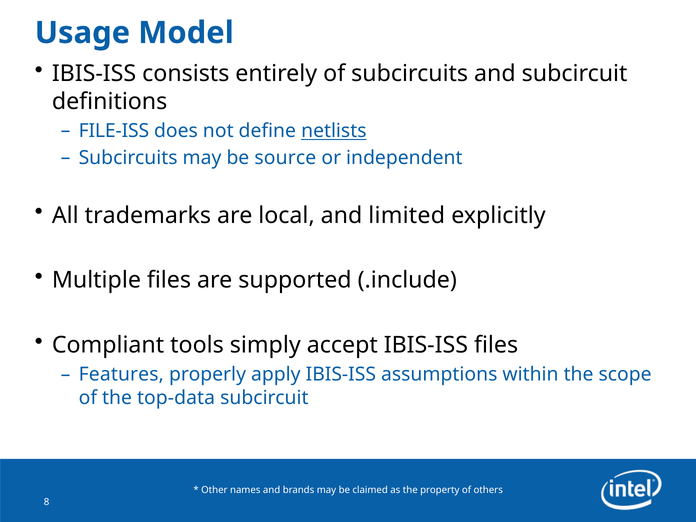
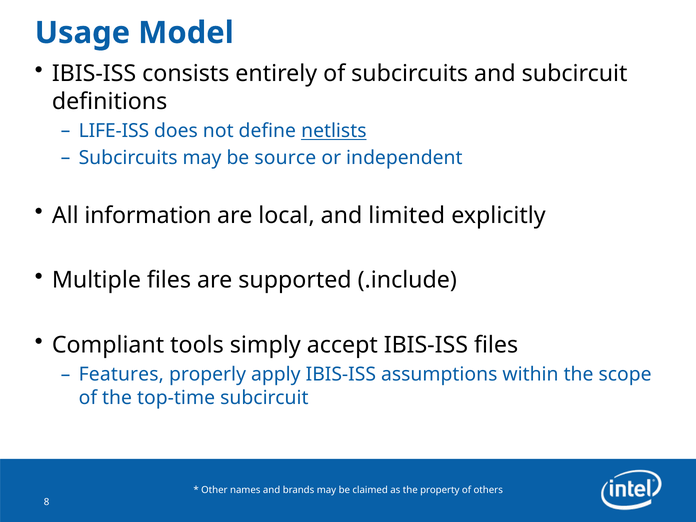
FILE-ISS: FILE-ISS -> LIFE-ISS (114, 131)
trademarks: trademarks -> information (148, 215)
top-data: top-data -> top-time (176, 398)
